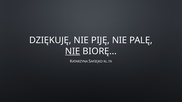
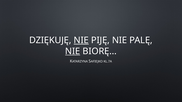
NIE underline: none -> present (81, 40)
